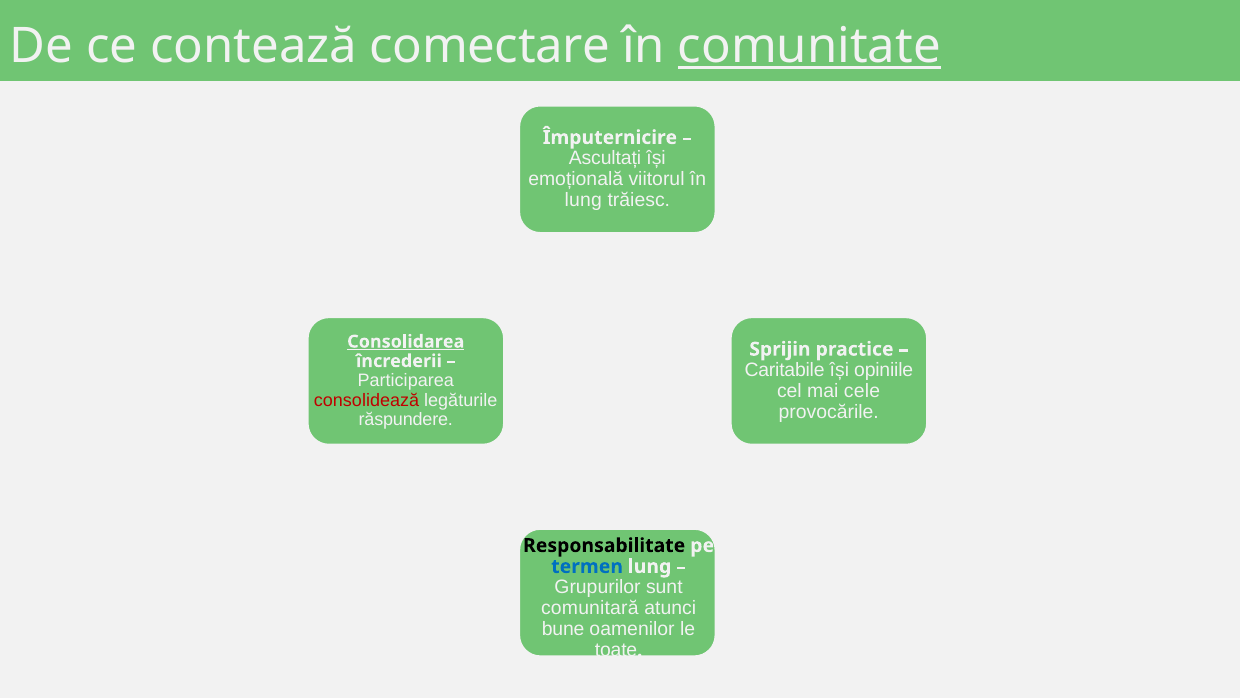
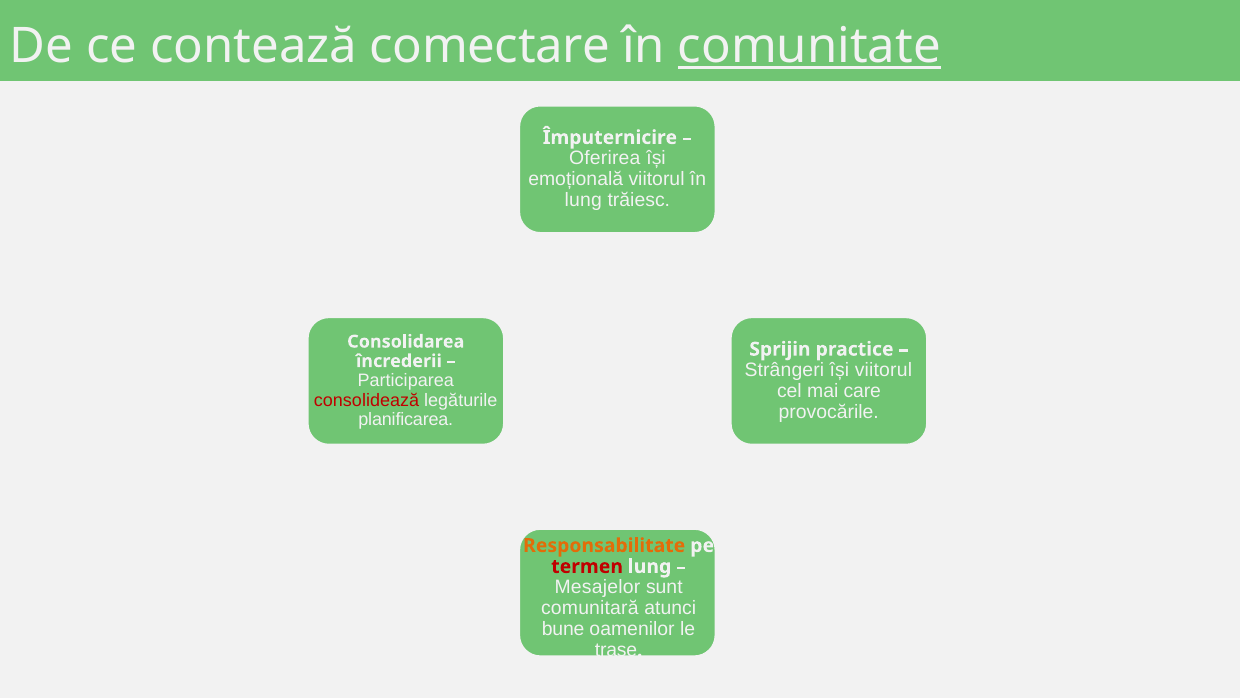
Ascultați: Ascultați -> Oferirea (605, 158)
Consolidarea underline: present -> none (406, 341)
Caritabile: Caritabile -> Strângeri (784, 370)
își opiniile: opiniile -> viitorul (883, 370)
cele: cele -> care (862, 391)
răspundere: răspundere -> planificarea (406, 419)
Responsabilitate colour: black -> orange (604, 545)
termen colour: blue -> red (587, 566)
Grupurilor: Grupurilor -> Mesajelor (597, 587)
toate: toate -> trase (616, 650)
